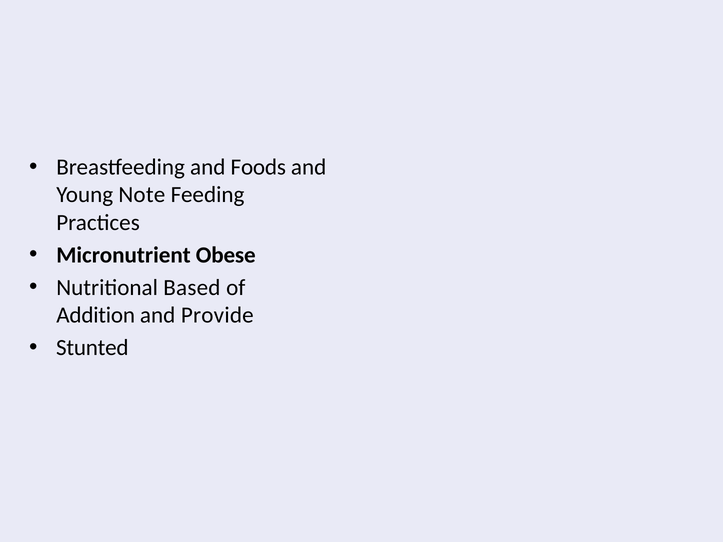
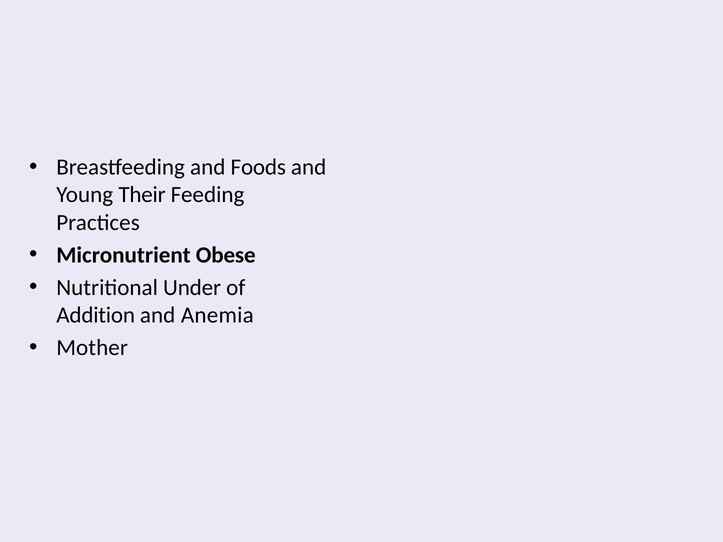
Note: Note -> Their (142, 195)
Based: Based -> Under (192, 288)
Provide: Provide -> Anemia (217, 315)
Stunted: Stunted -> Mother (92, 348)
